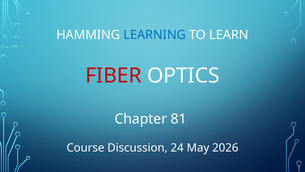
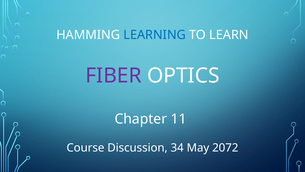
FIBER colour: red -> purple (113, 76)
81: 81 -> 11 (179, 119)
24: 24 -> 34 (177, 147)
2026: 2026 -> 2072 (225, 147)
